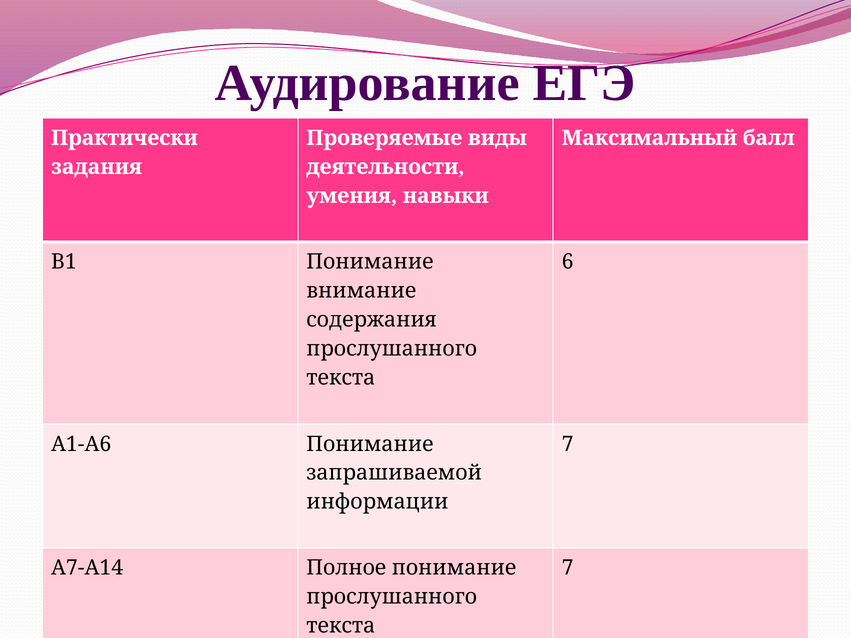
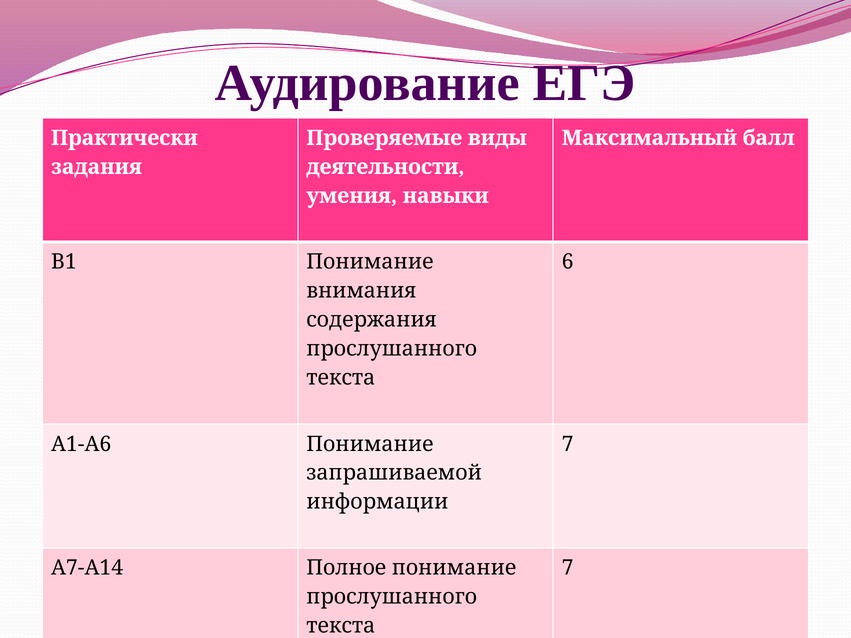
внимание: внимание -> внимания (361, 291)
